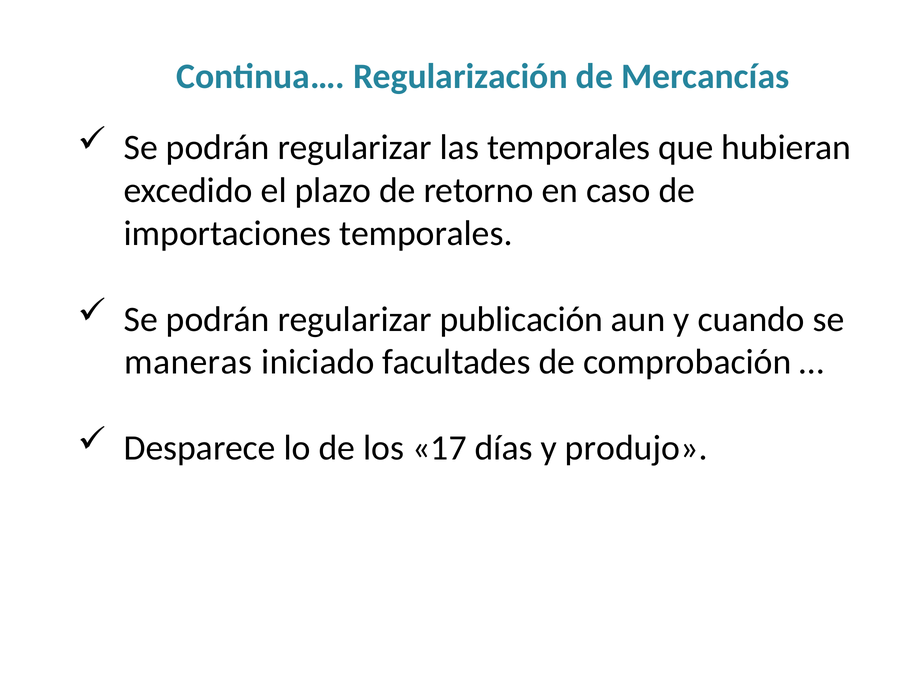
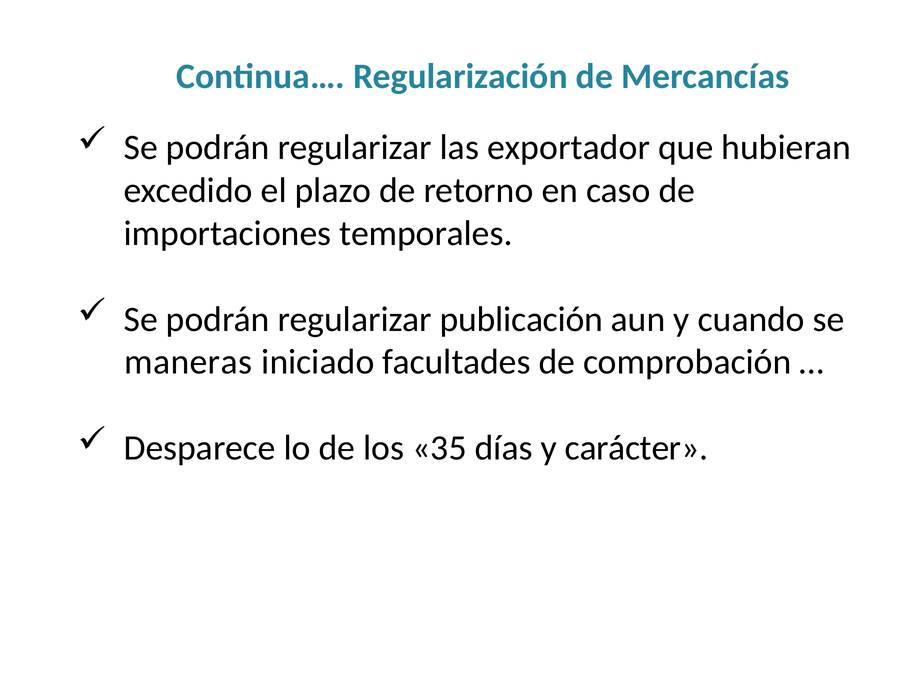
las temporales: temporales -> exportador (569, 148)
17: 17 -> 35 (439, 448)
produjo: produjo -> carácter (636, 448)
